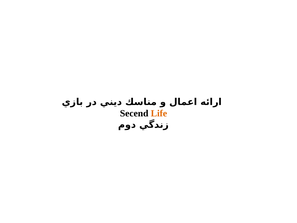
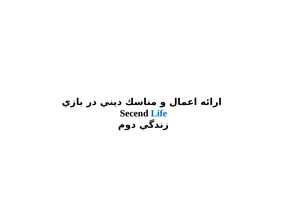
Life colour: orange -> blue (159, 113)
